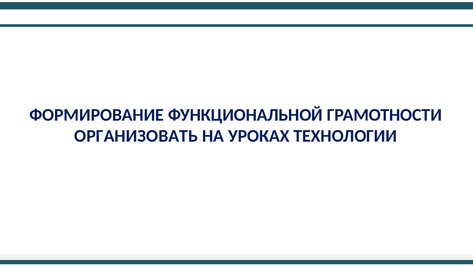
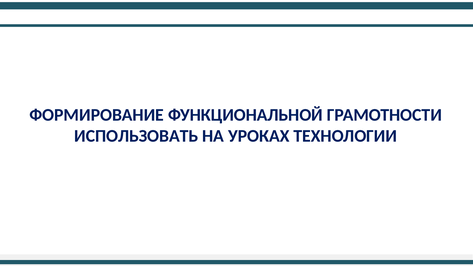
ОРГАНИЗОВАТЬ: ОРГАНИЗОВАТЬ -> ИСПОЛЬЗОВАТЬ (136, 136)
